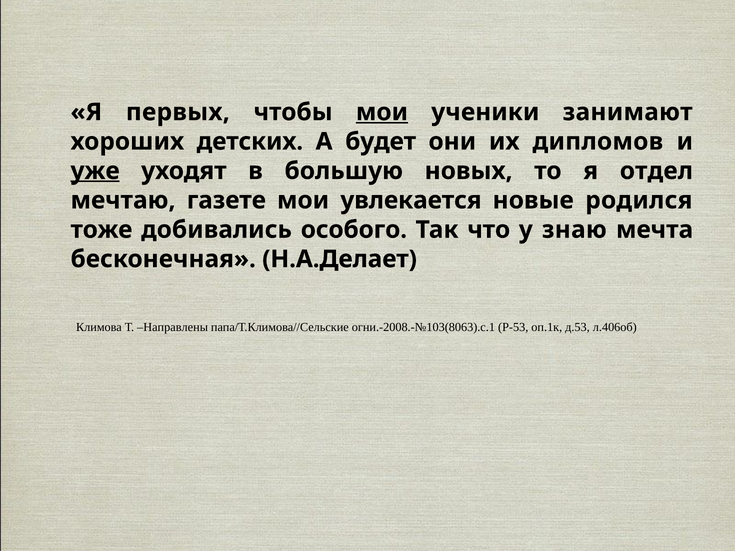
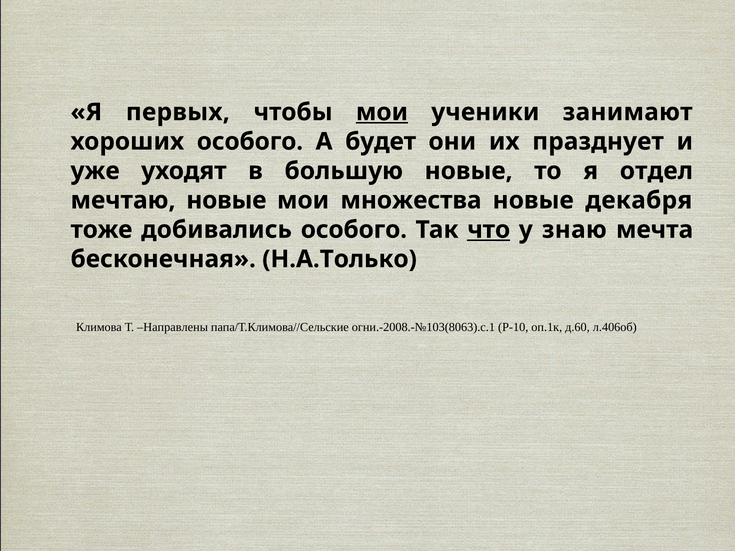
хороших детских: детских -> особого (250, 142)
дипломов: дипломов -> празднует (598, 142)
уже underline: present -> none (95, 171)
большую новых: новых -> новые (469, 171)
мечтаю газете: газете -> новые (226, 200)
увлекается: увлекается -> множества (411, 200)
родился: родился -> декабря (639, 200)
что underline: none -> present (489, 230)
Н.А.Делает: Н.А.Делает -> Н.А.Только (340, 259)
Р-53: Р-53 -> Р-10 (513, 328)
д.53: д.53 -> д.60 (578, 328)
